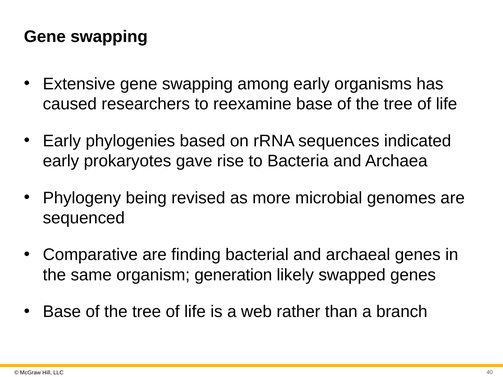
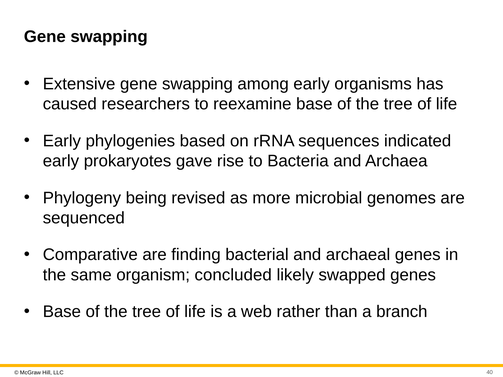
generation: generation -> concluded (233, 275)
